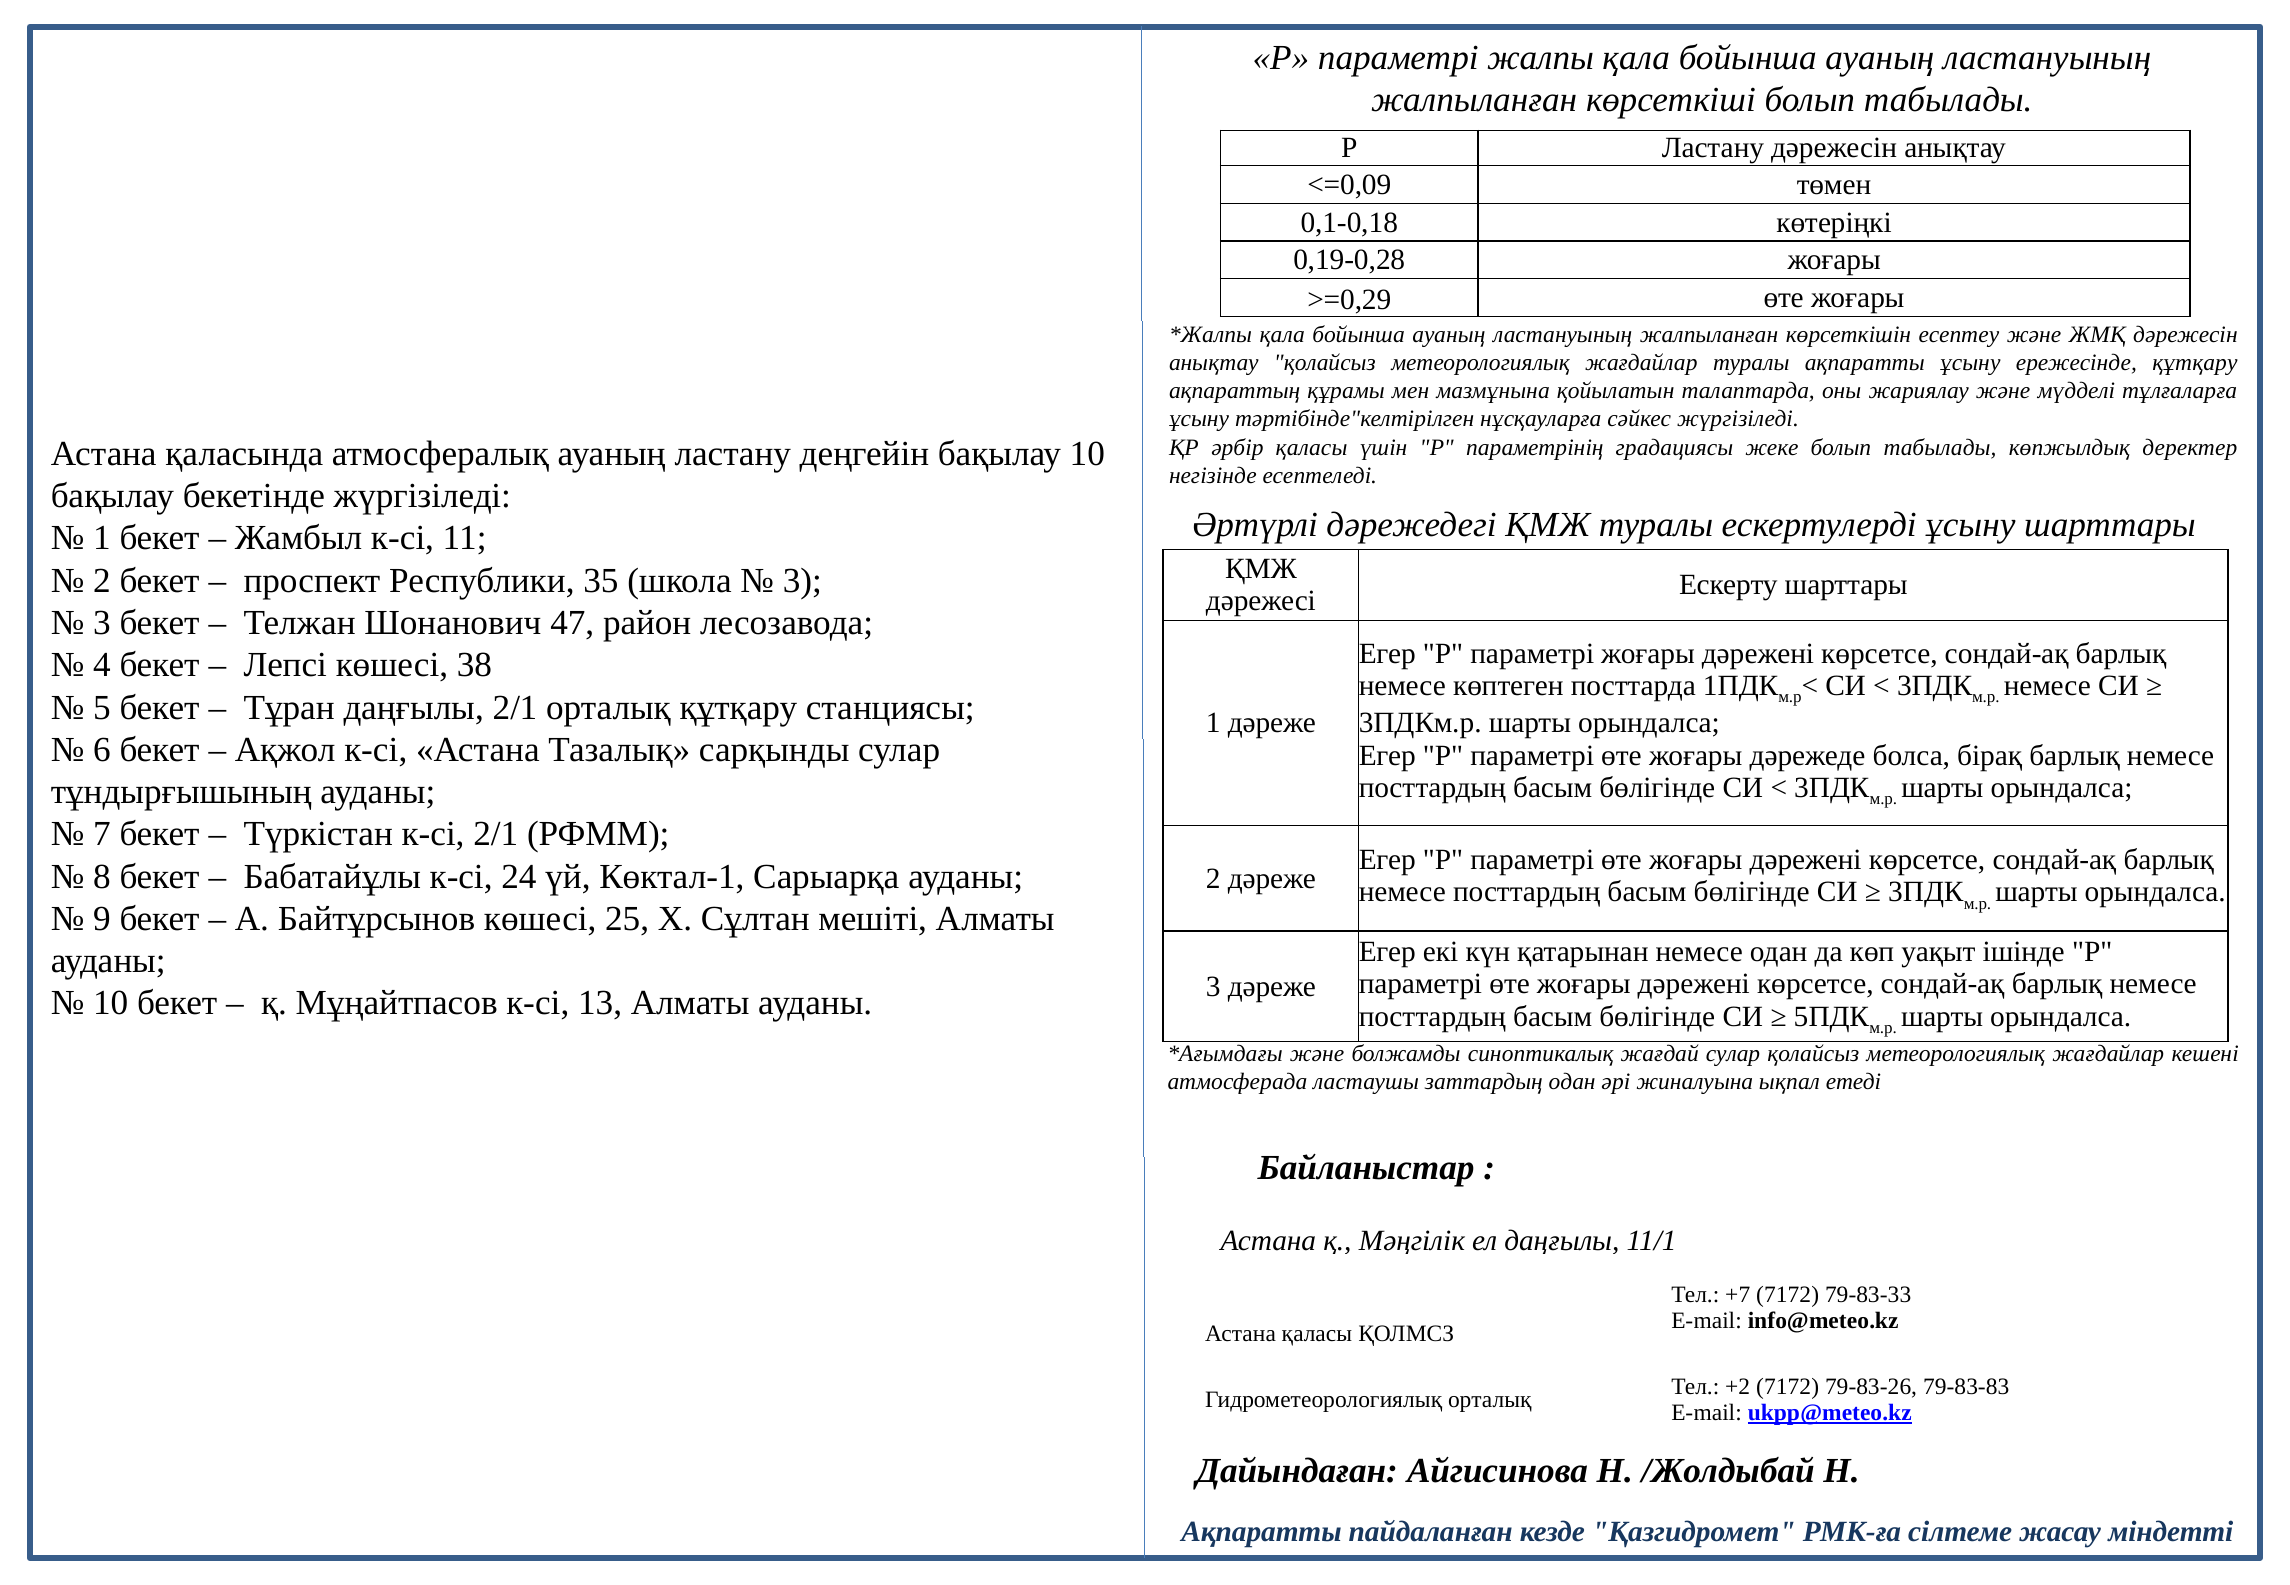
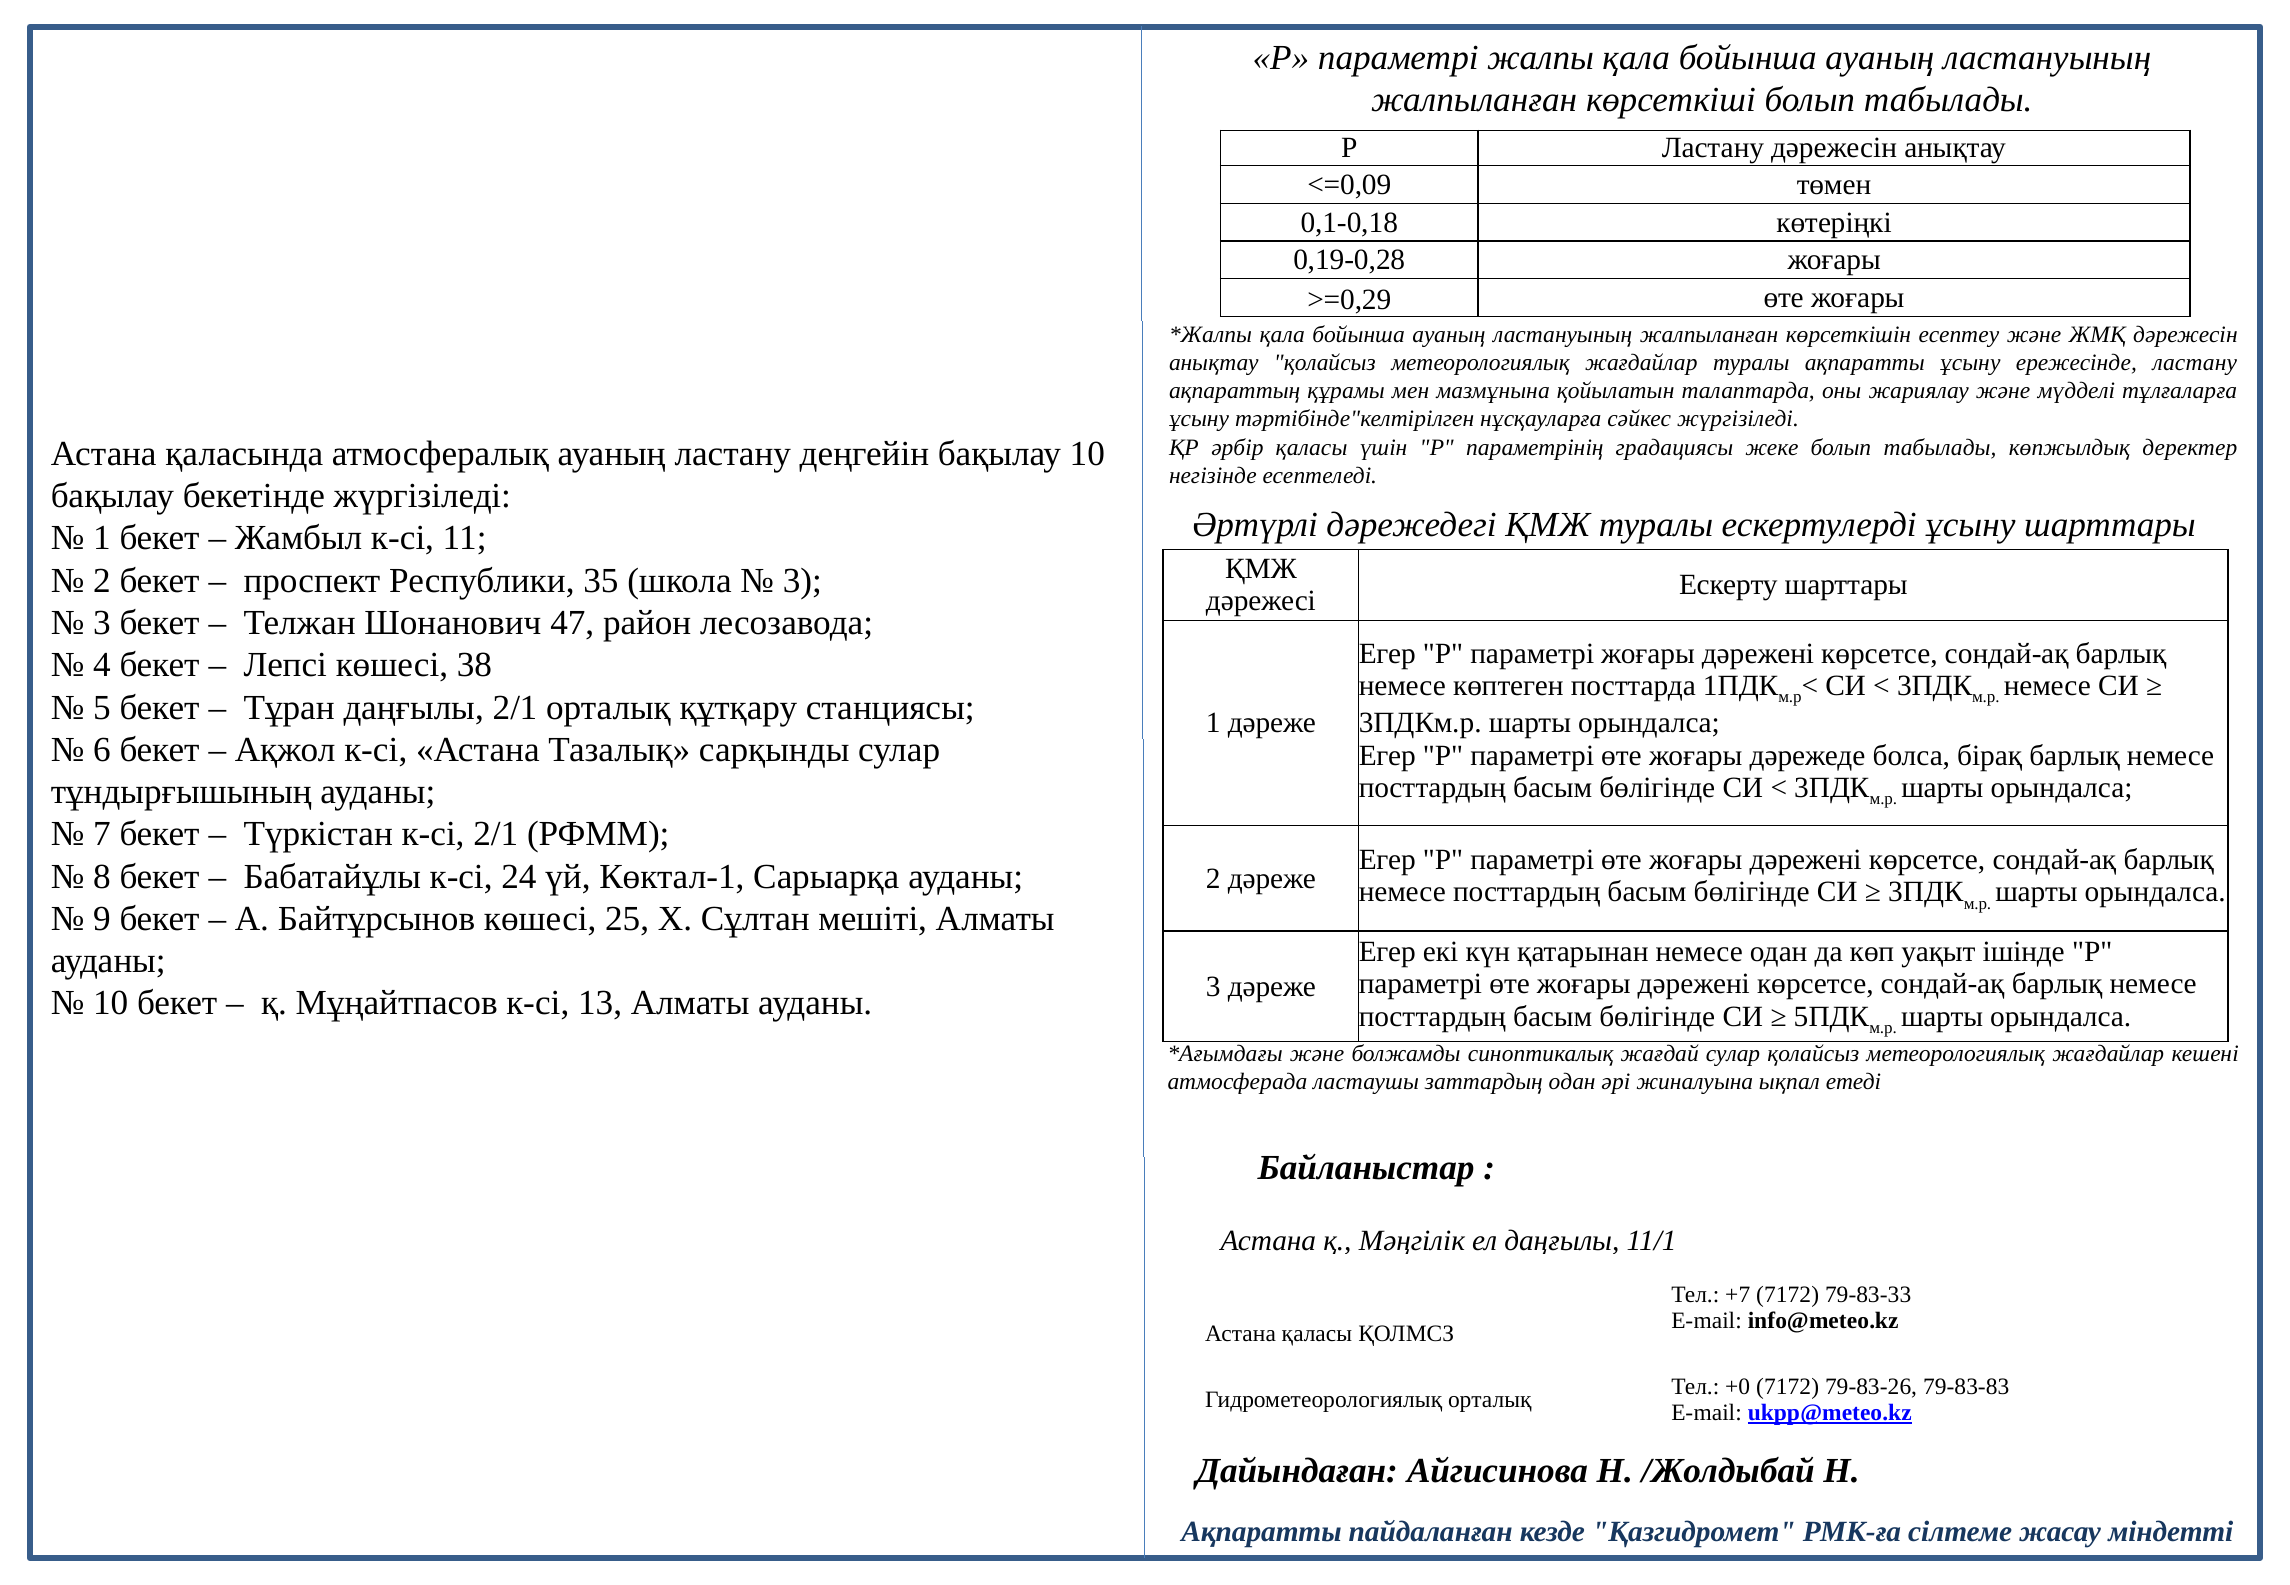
ережесінде құтқару: құтқару -> ластану (2195, 363)
+2: +2 -> +0 (1738, 1387)
